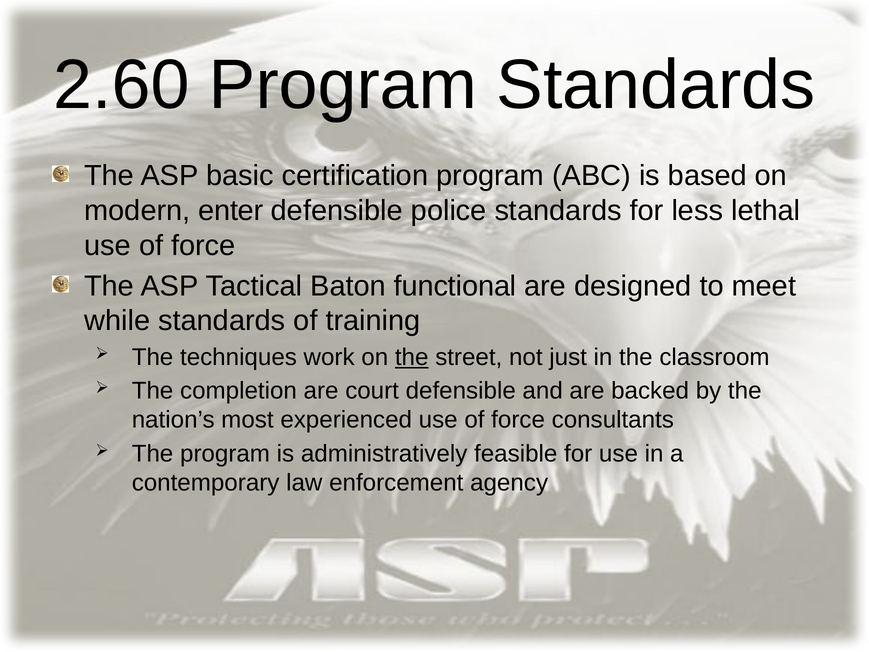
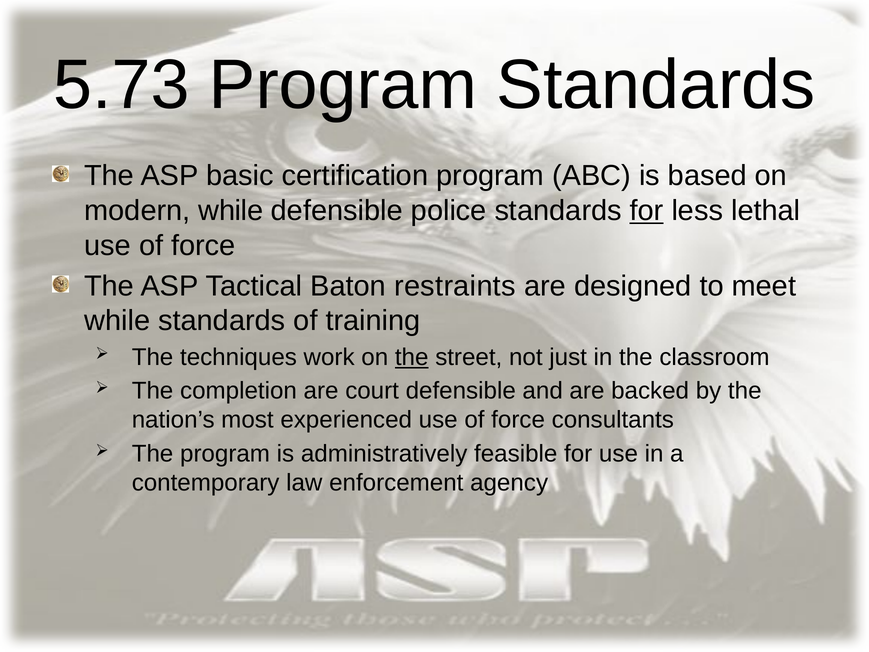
2.60: 2.60 -> 5.73 (121, 85)
modern enter: enter -> while (231, 211)
for underline: none -> present (647, 211)
functional: functional -> restraints (455, 286)
